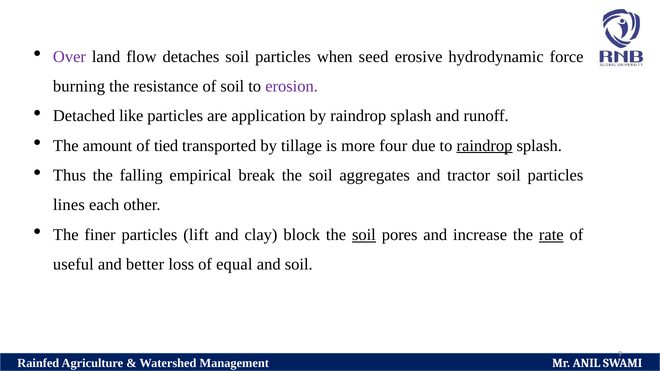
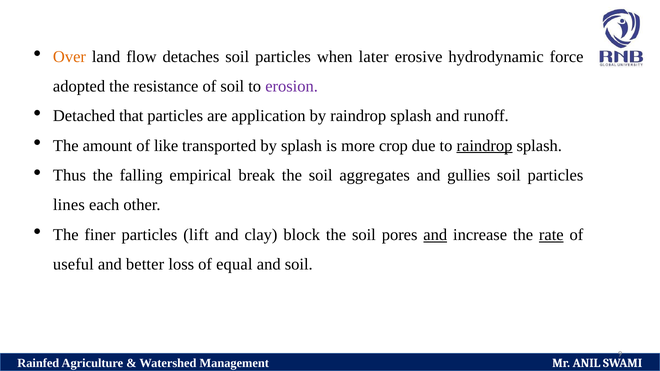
Over colour: purple -> orange (69, 57)
seed: seed -> later (374, 57)
burning: burning -> adopted (79, 86)
like: like -> that (131, 116)
tied: tied -> like (166, 146)
by tillage: tillage -> splash (302, 146)
four: four -> crop (393, 146)
tractor: tractor -> gullies (469, 175)
soil underline: present -> none (364, 235)
and underline: none -> present (435, 235)
